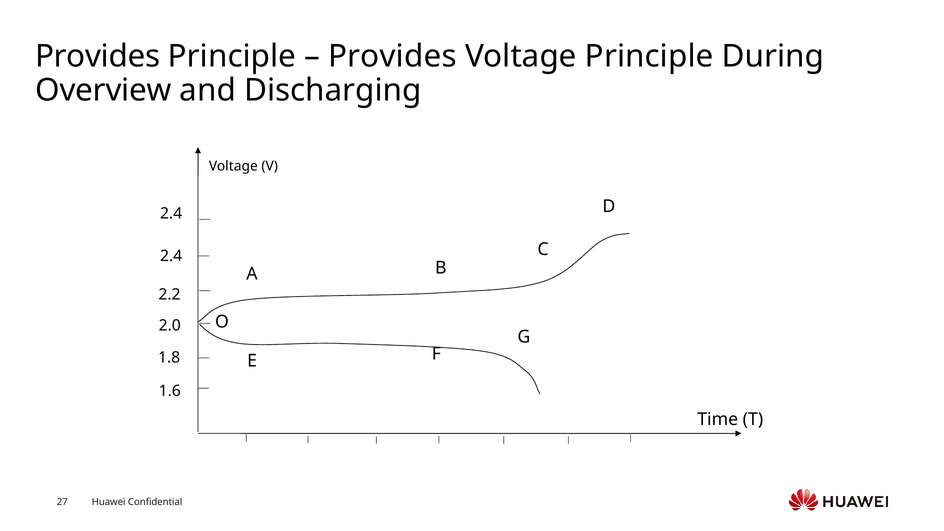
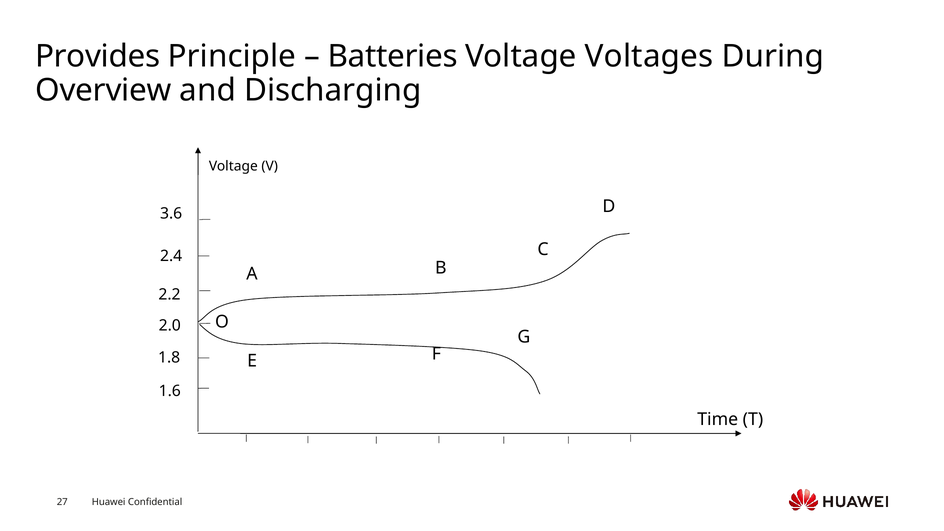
Provides: Provides -> Batteries (393, 56)
Voltage Principle: Principle -> Voltages (649, 56)
2.4: 2.4 -> 3.6 (171, 213)
